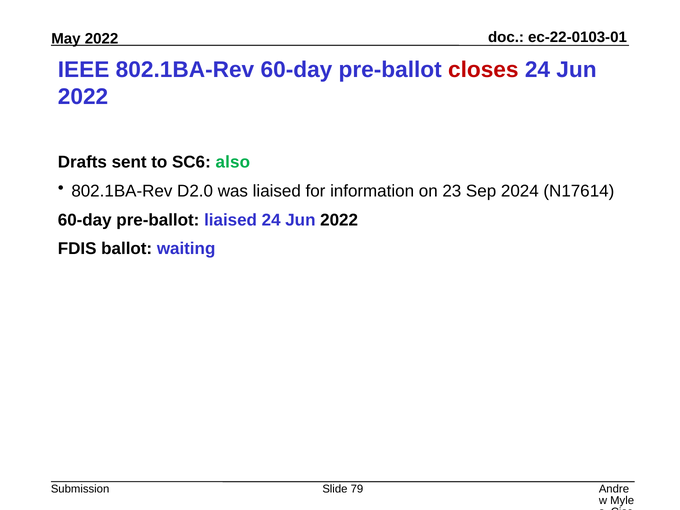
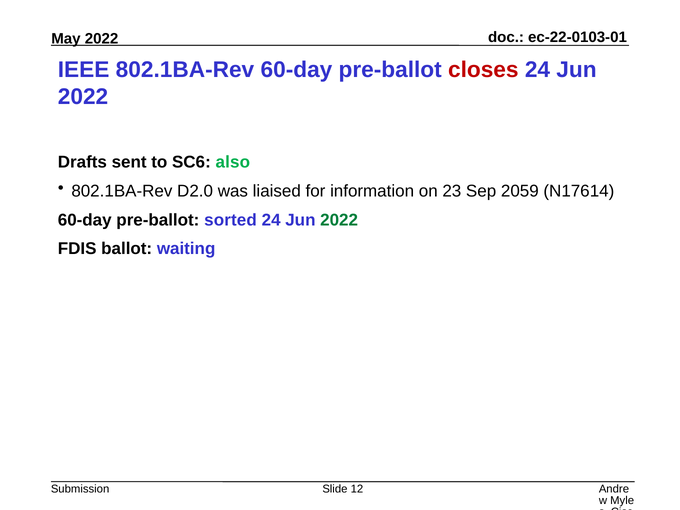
2024: 2024 -> 2059 (520, 191)
pre-ballot liaised: liaised -> sorted (230, 220)
2022 colour: black -> green (339, 220)
79: 79 -> 12 (357, 489)
